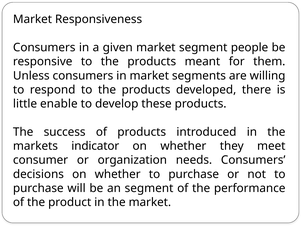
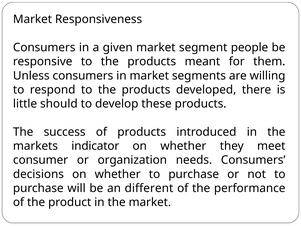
enable: enable -> should (59, 104)
an segment: segment -> different (149, 188)
